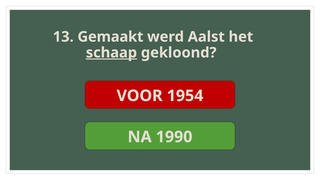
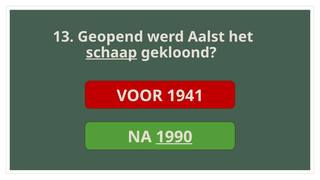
Gemaakt: Gemaakt -> Geopend (110, 37)
1954: 1954 -> 1941 (185, 96)
1990 underline: none -> present (174, 137)
